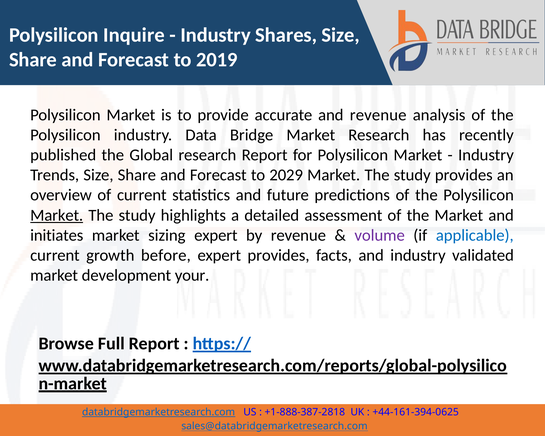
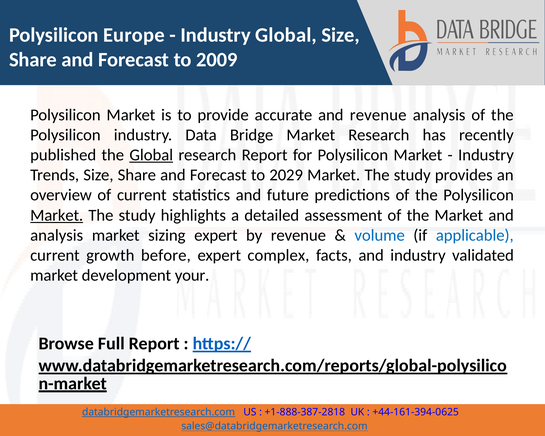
Inquire: Inquire -> Europe (134, 35)
Industry Shares: Shares -> Global (286, 35)
2019: 2019 -> 2009 (217, 60)
Global underline: none -> present (151, 155)
initiates: initiates -> analysis (57, 235)
volume colour: purple -> blue (380, 235)
expert provides: provides -> complex (278, 255)
